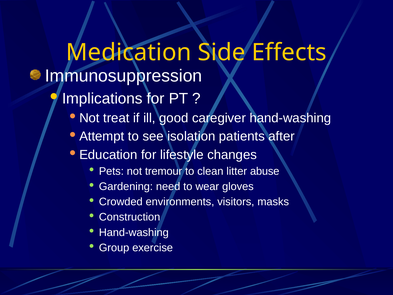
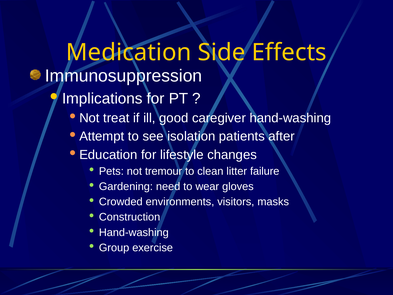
abuse: abuse -> failure (265, 171)
